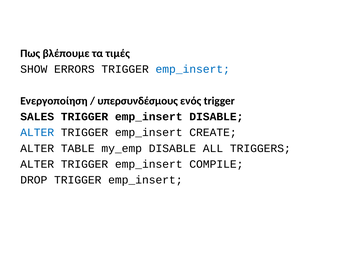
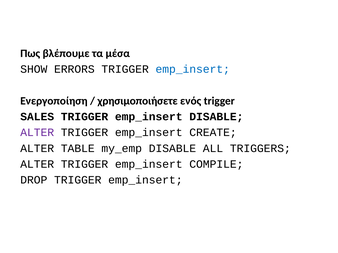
τιμές: τιμές -> μέσα (118, 53)
υπερσυνδέσμους: υπερσυνδέσμους -> χρησιμοποιήσετε (138, 101)
ALTER colour: blue -> purple (37, 133)
